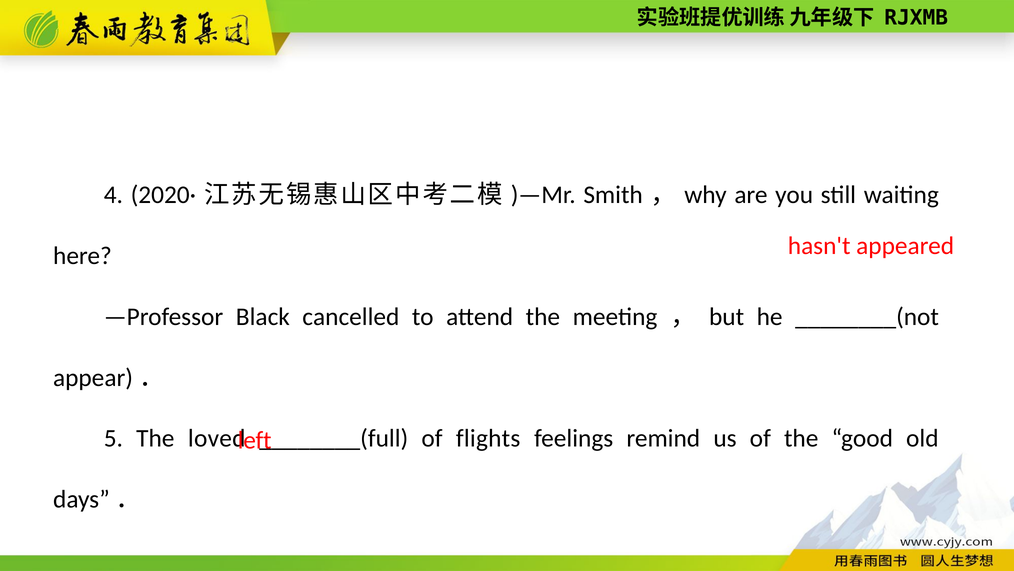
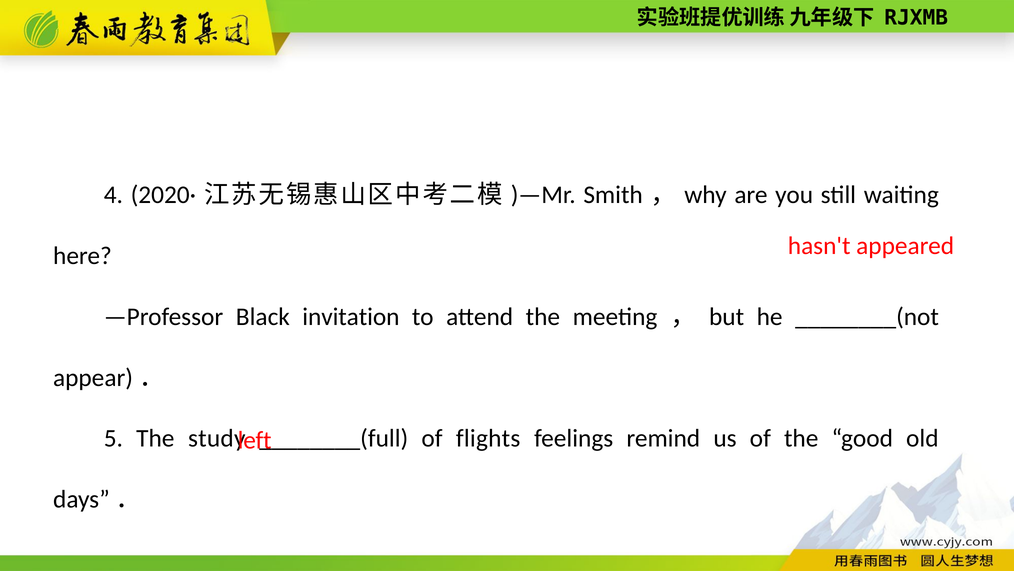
cancelled: cancelled -> invitation (351, 316)
loved: loved -> study (217, 438)
